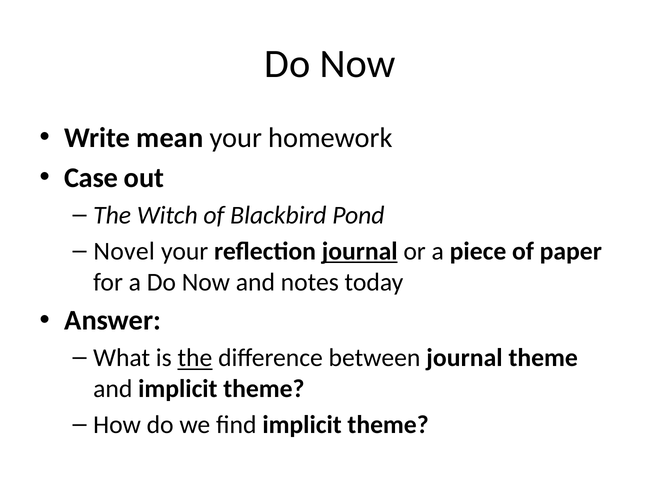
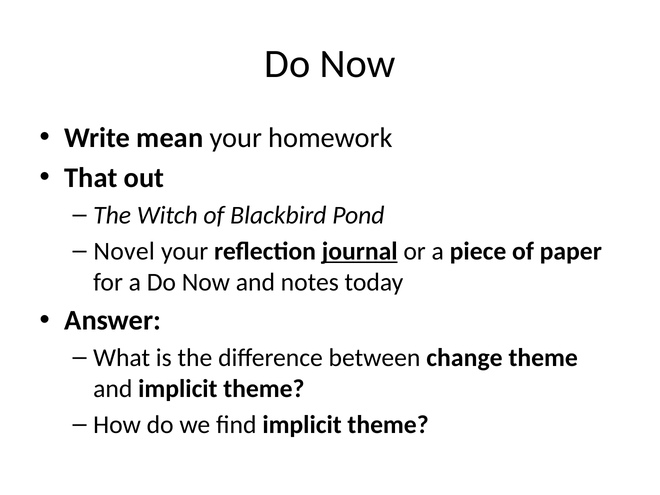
Case: Case -> That (91, 178)
the underline: present -> none (195, 358)
between journal: journal -> change (464, 358)
